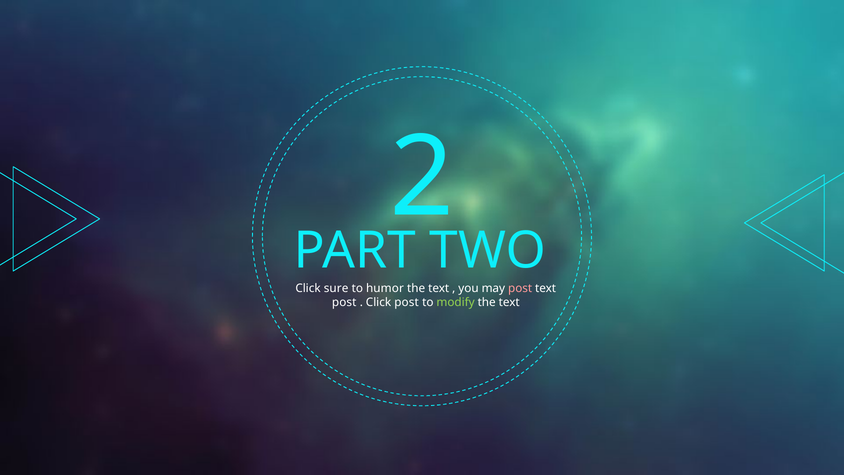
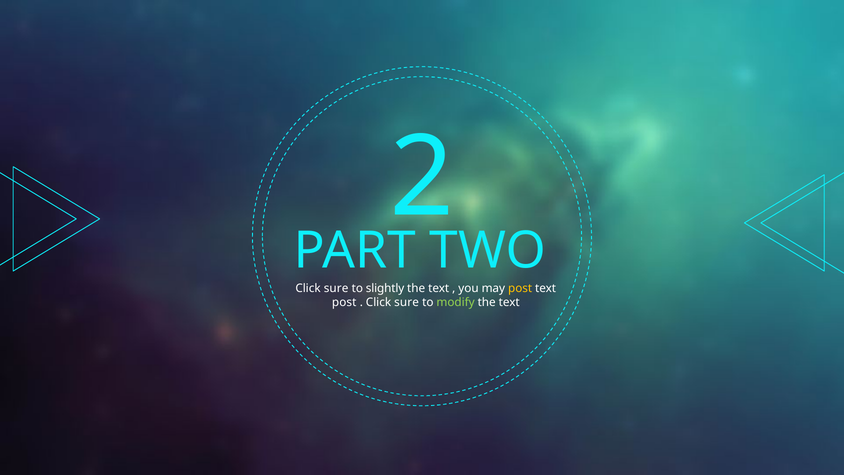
humor: humor -> slightly (385, 288)
post colour: pink -> yellow (520, 288)
post: post -> sure (407, 302)
